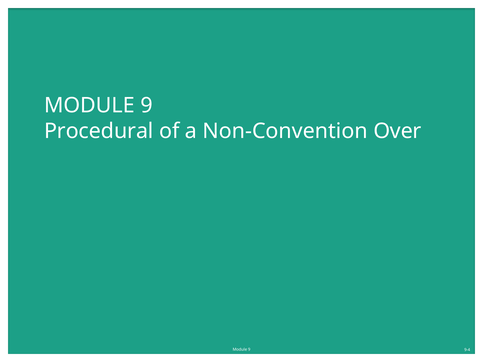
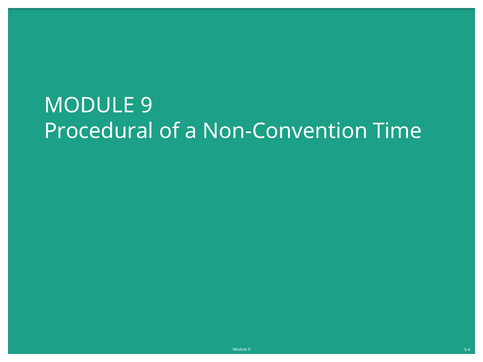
Over: Over -> Time (397, 131)
